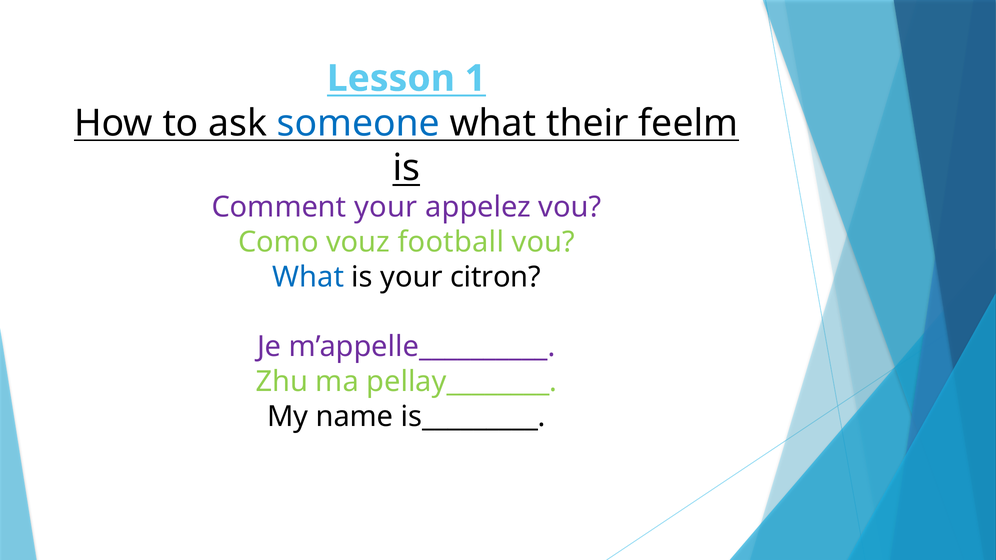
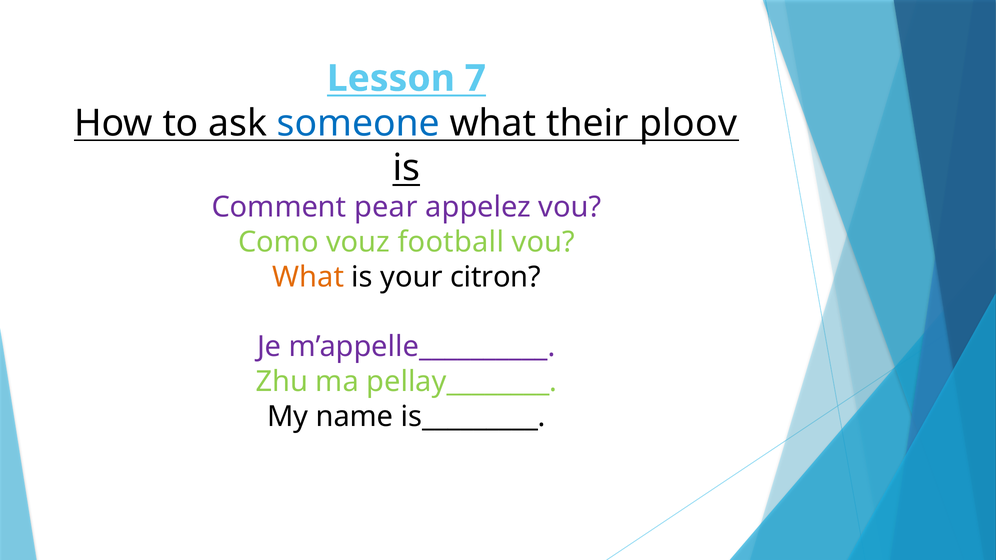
1: 1 -> 7 (475, 79)
feelm: feelm -> ploov (688, 123)
Comment your: your -> pear (386, 207)
What colour: blue -> orange (308, 277)
